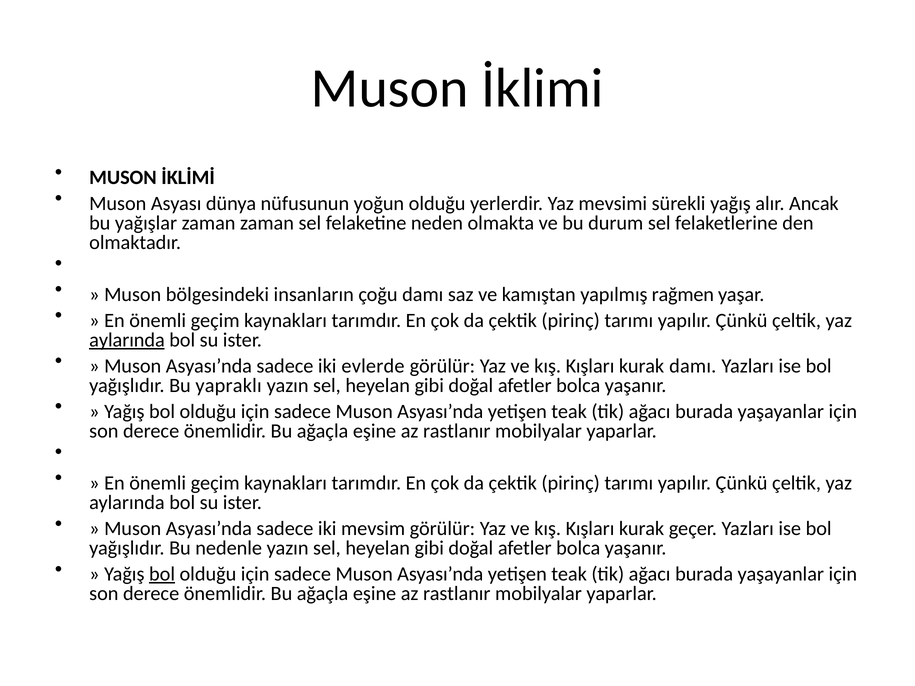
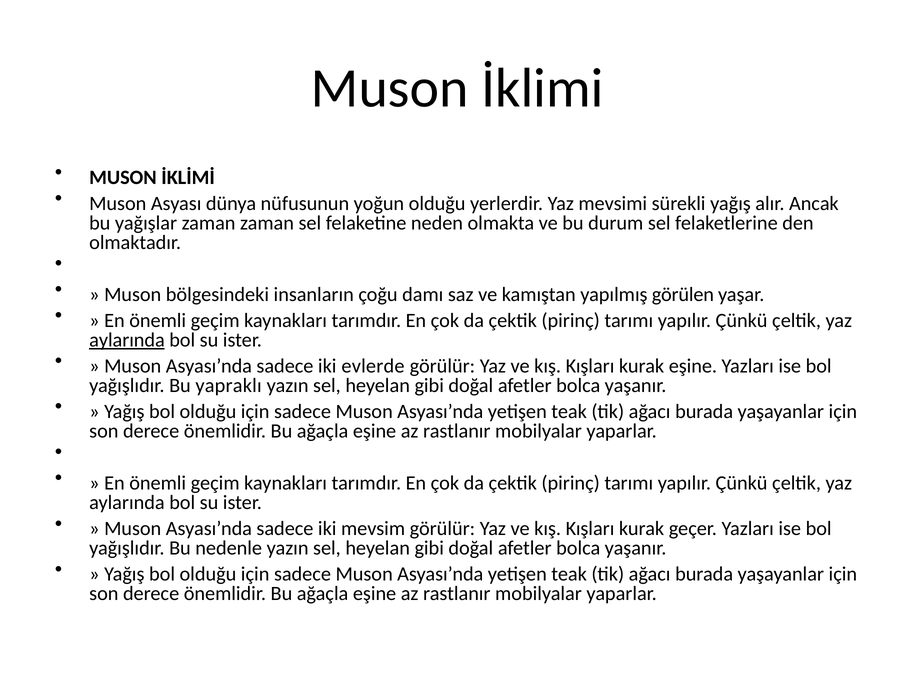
rağmen: rağmen -> görülen (683, 295)
kurak damı: damı -> eşine (693, 366)
bol underline: present -> none (162, 574)
